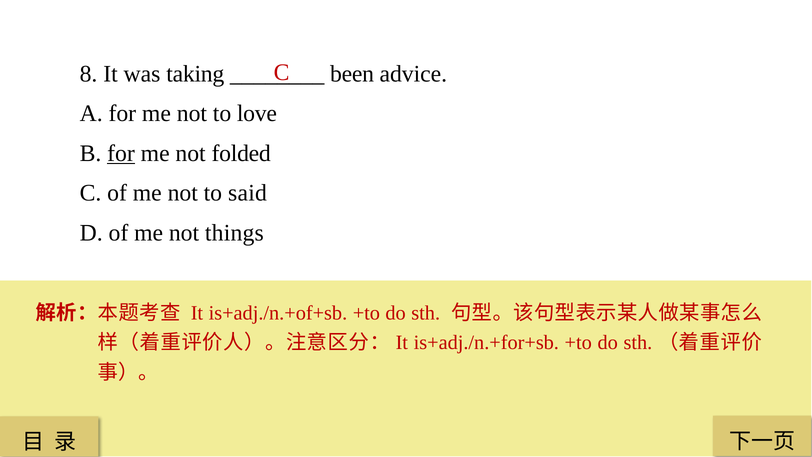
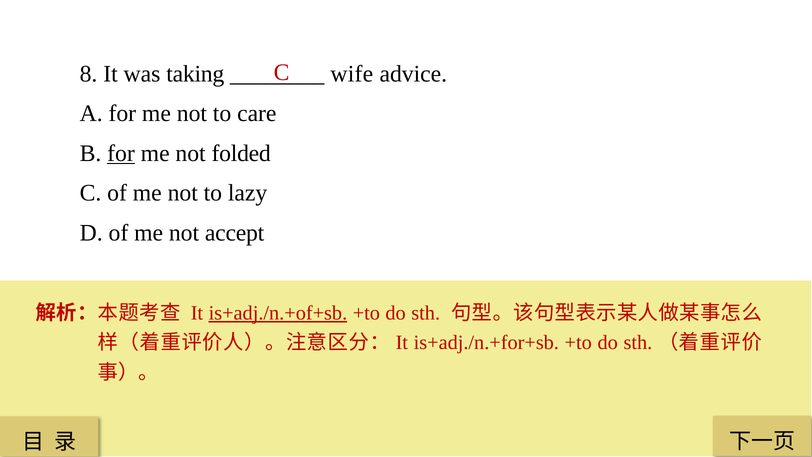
been: been -> wife (352, 74)
love: love -> care (257, 113)
said: said -> lazy (248, 193)
things: things -> accept (235, 233)
is+adj./n.+of+sb underline: none -> present (278, 313)
